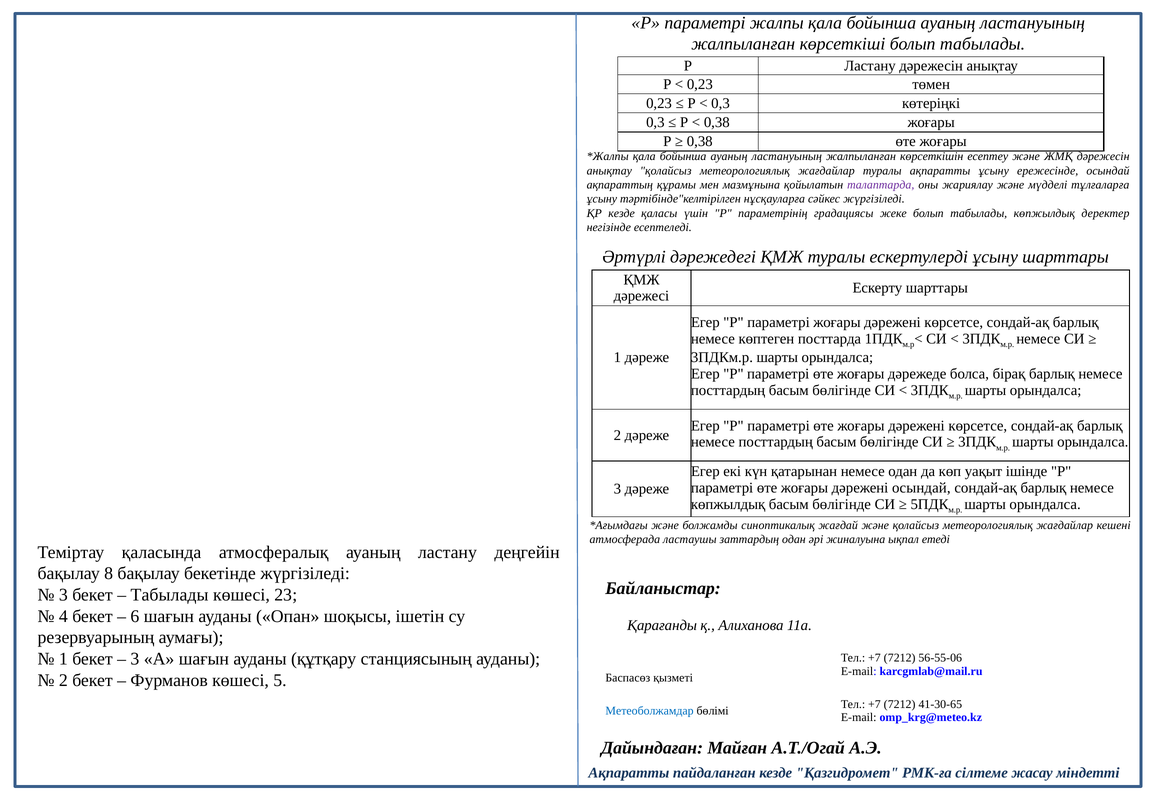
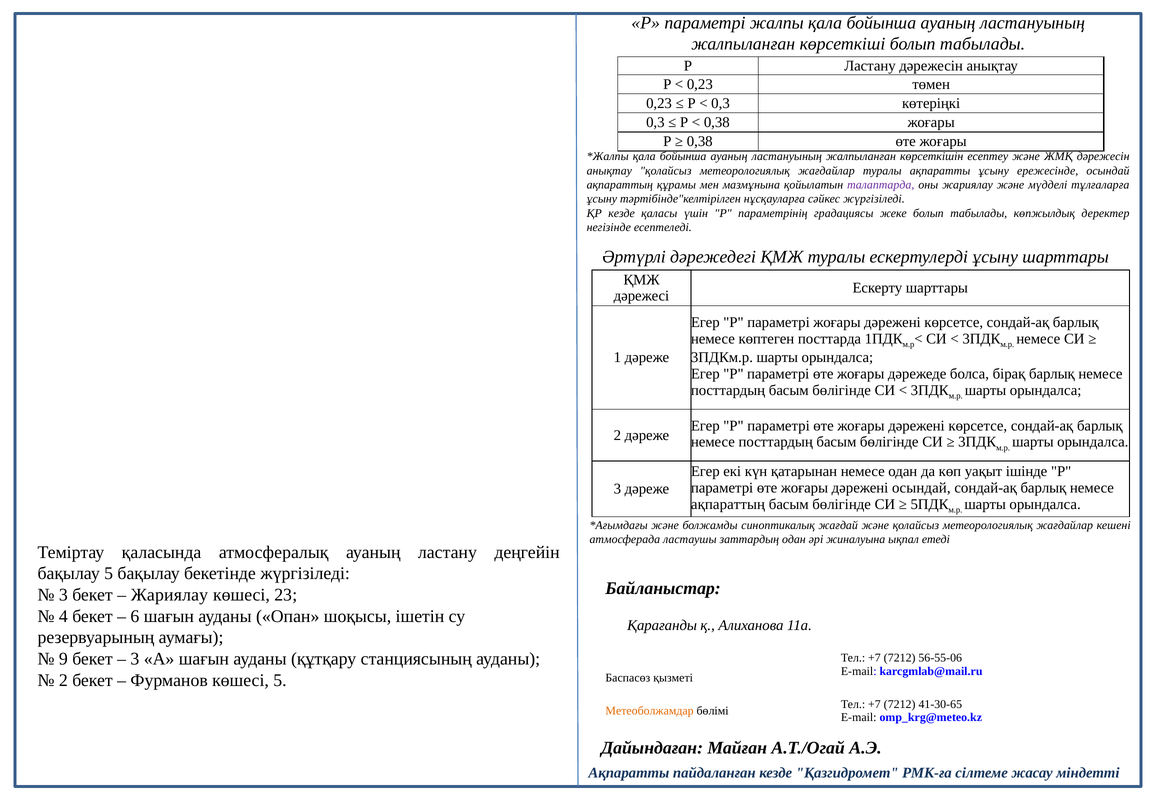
көпжылдық: көпжылдық -> ақпараттың (728, 504)
бақылау 8: 8 -> 5 (109, 574)
Табылады: Табылады -> Жариялау (170, 595)
1: 1 -> 9 (63, 659)
Метеоболжамдар colour: blue -> orange (650, 711)
